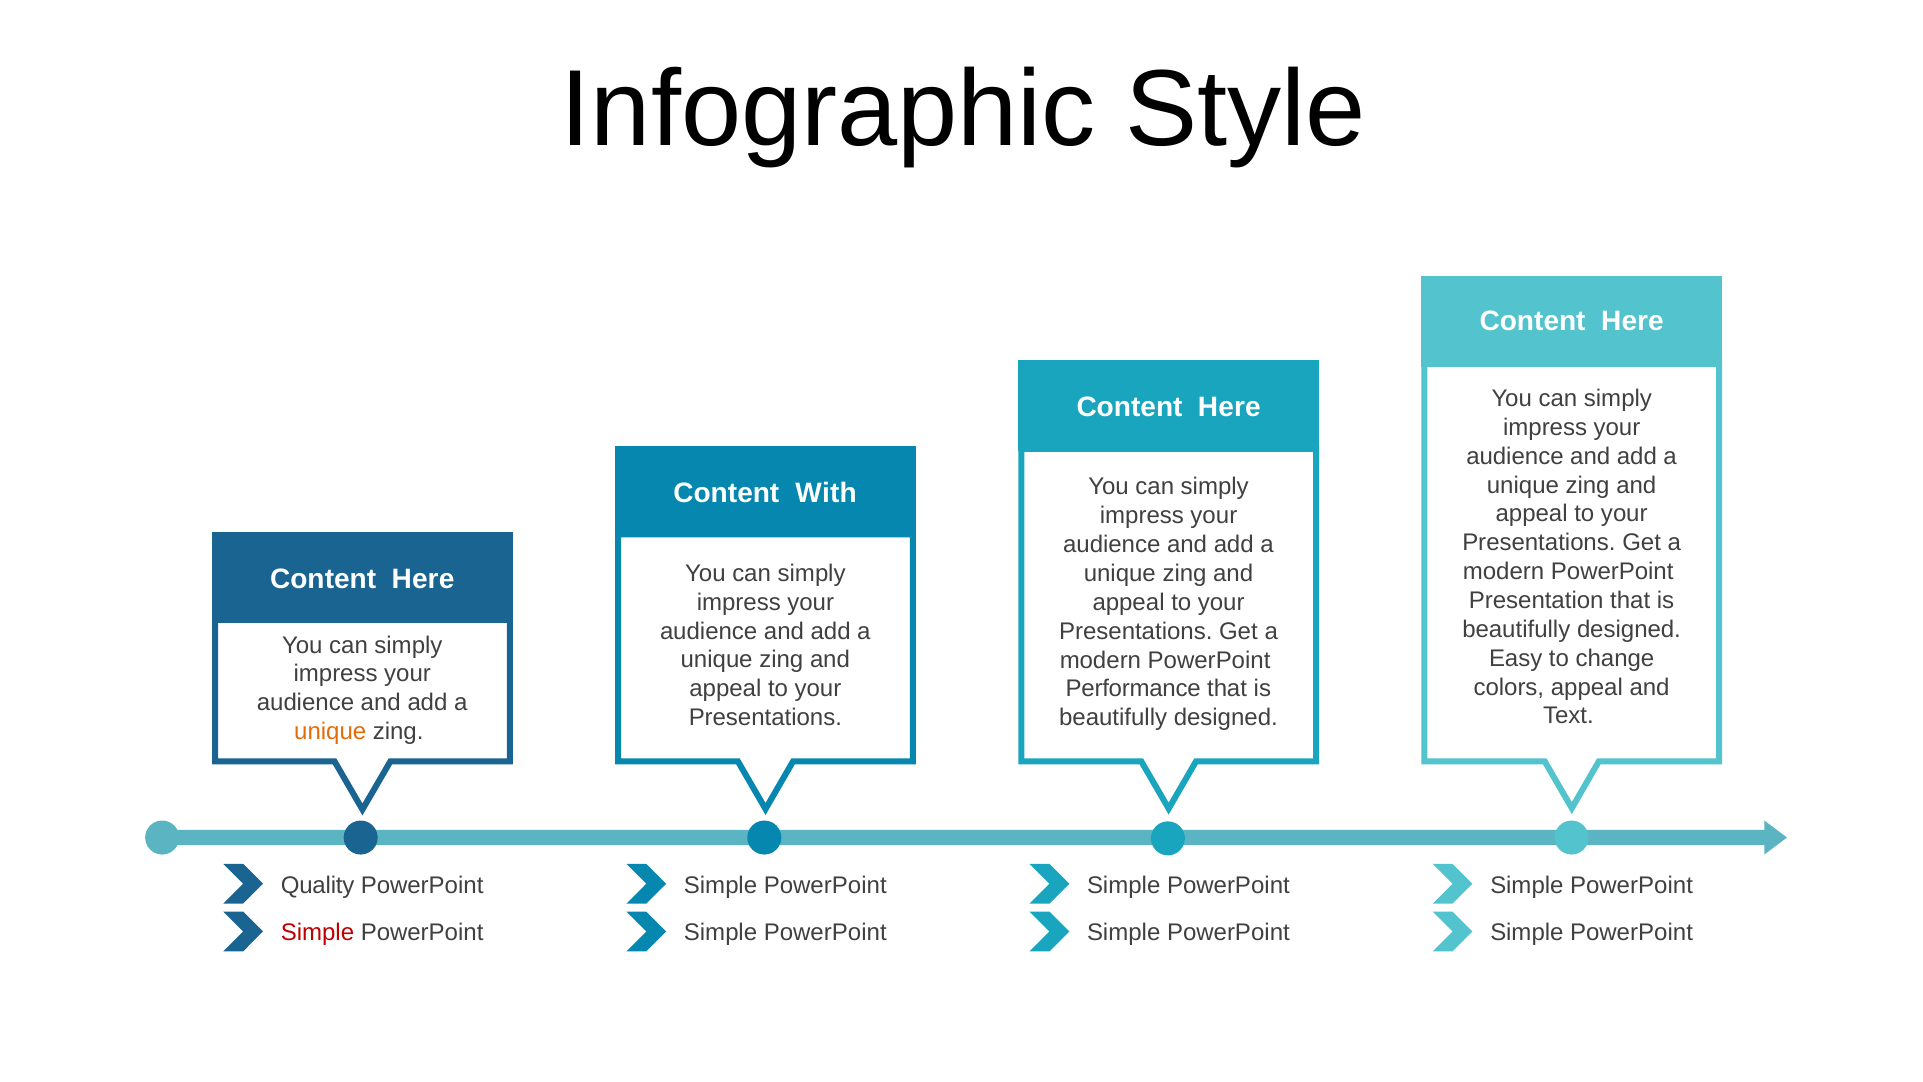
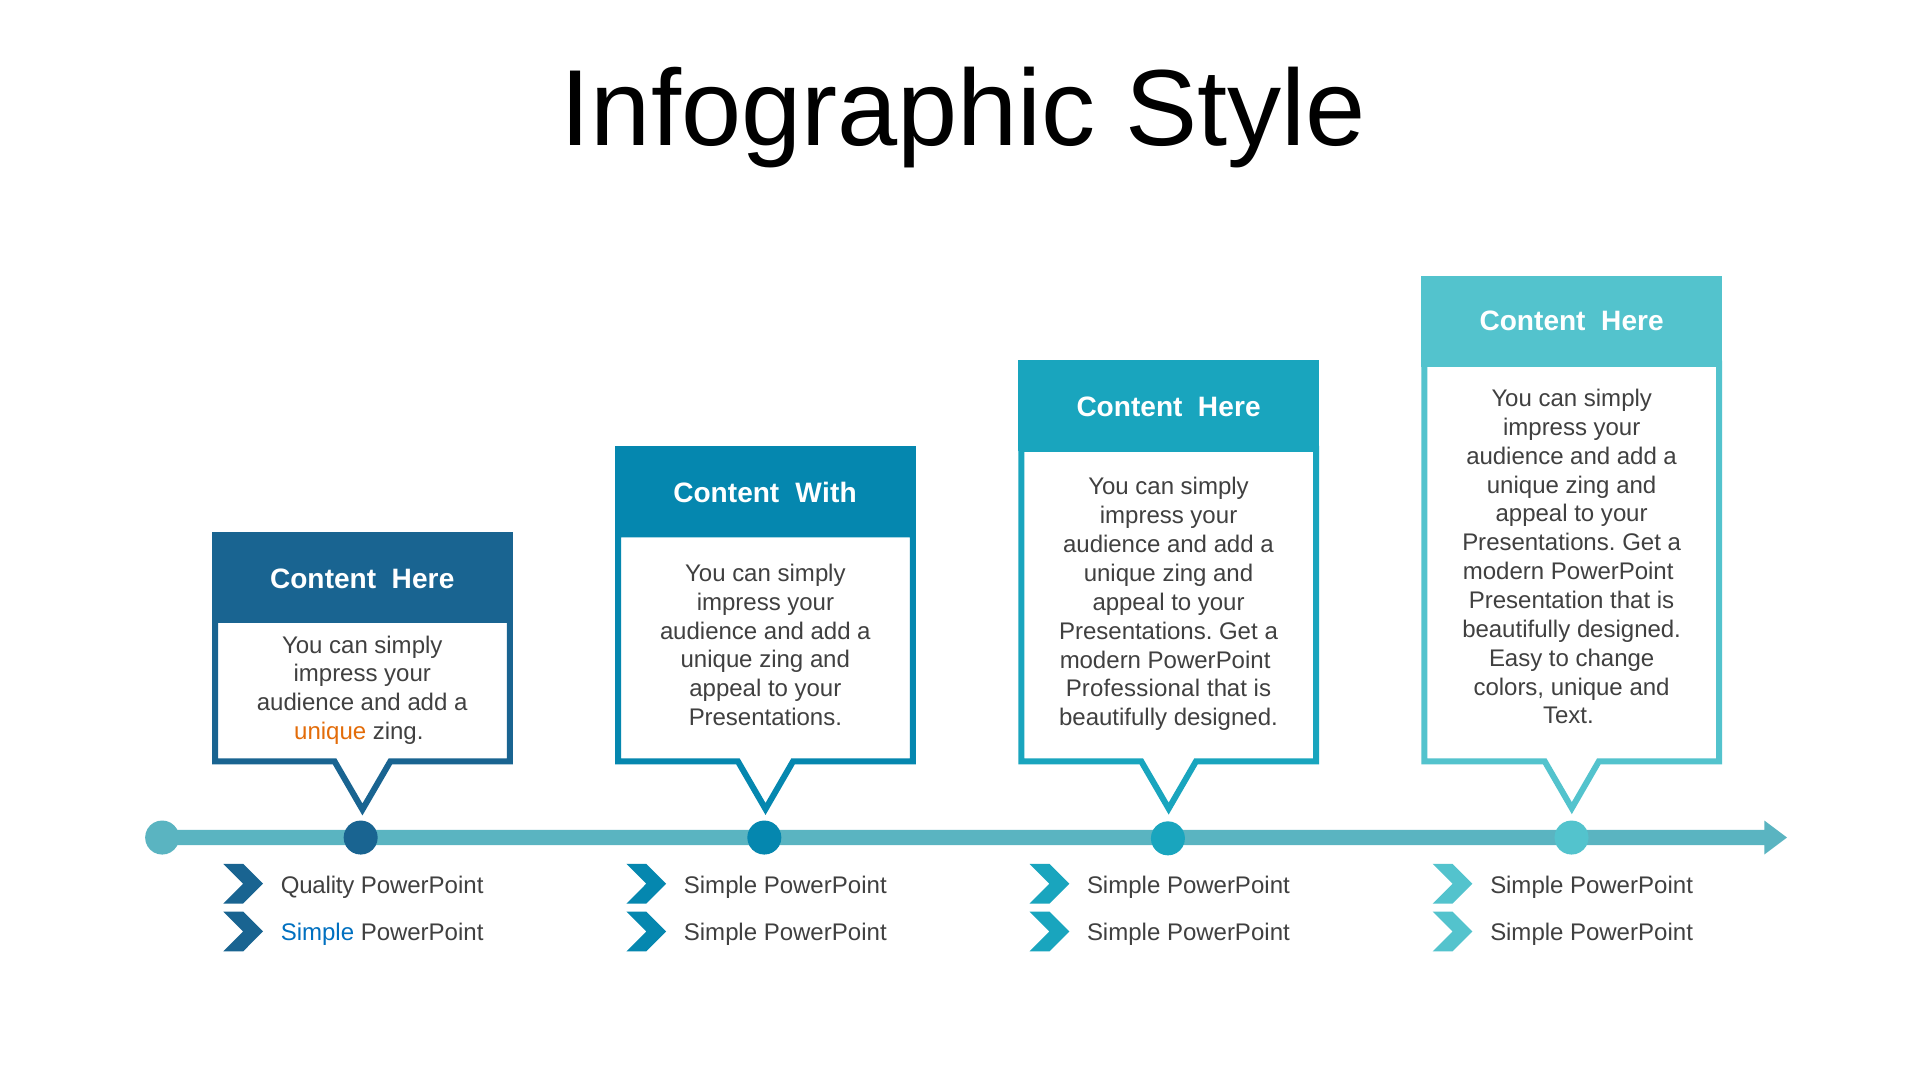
colors appeal: appeal -> unique (1587, 687)
Performance: Performance -> Professional (1133, 689)
Simple colour: red -> blue (318, 933)
